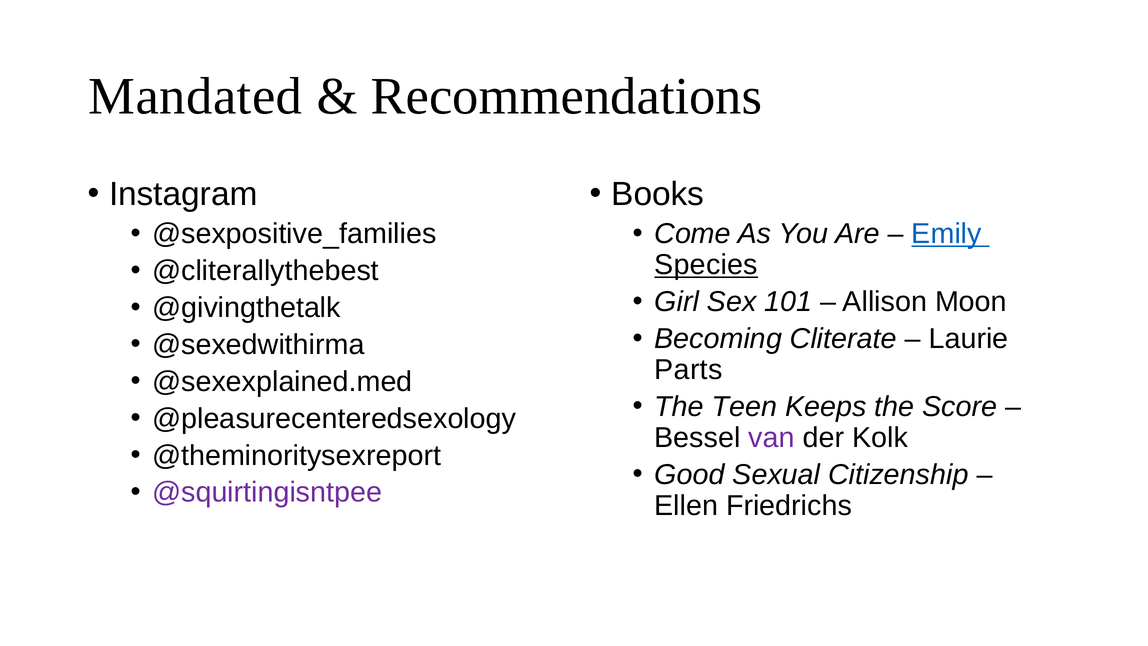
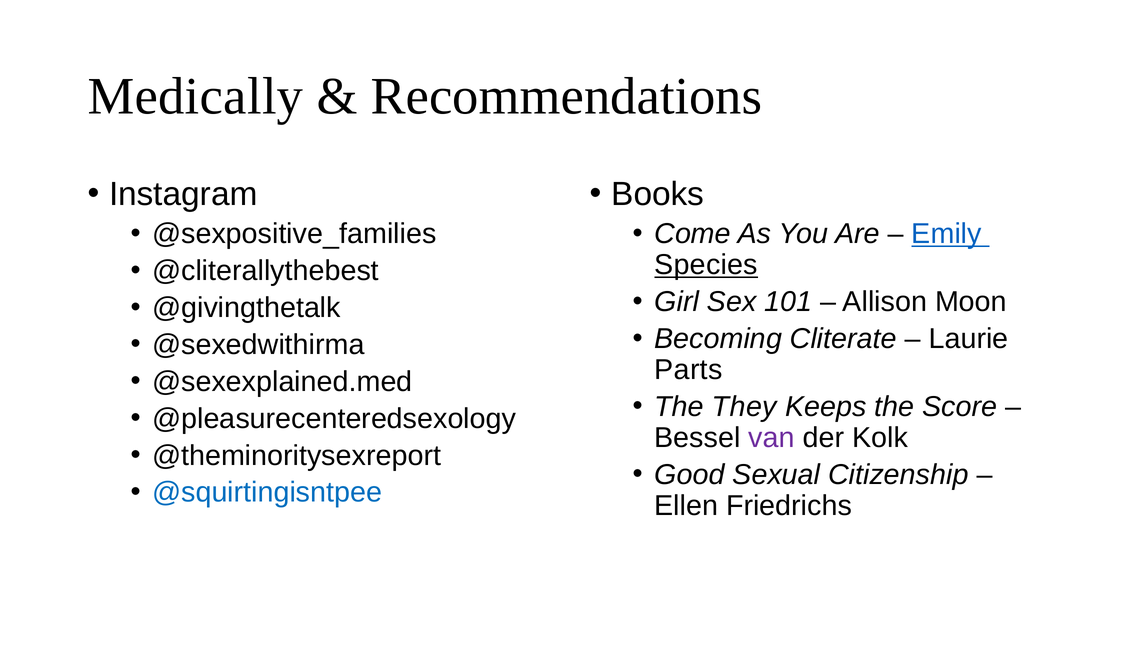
Mandated: Mandated -> Medically (195, 96)
Teen: Teen -> They (744, 406)
@squirtingisntpee colour: purple -> blue (267, 492)
